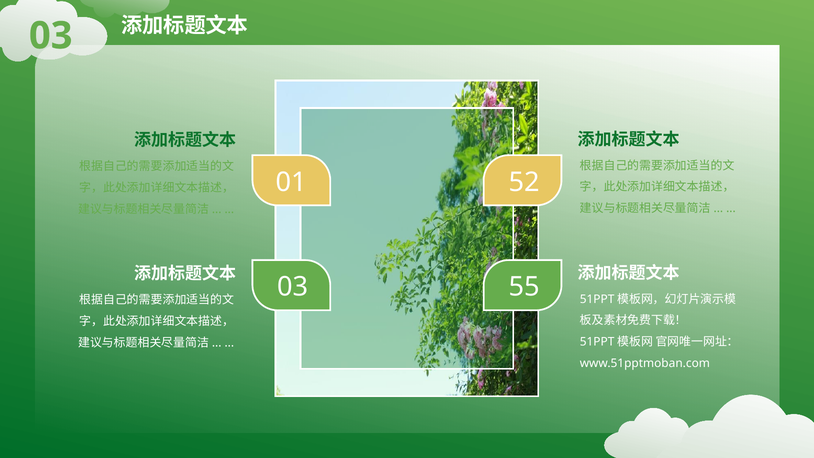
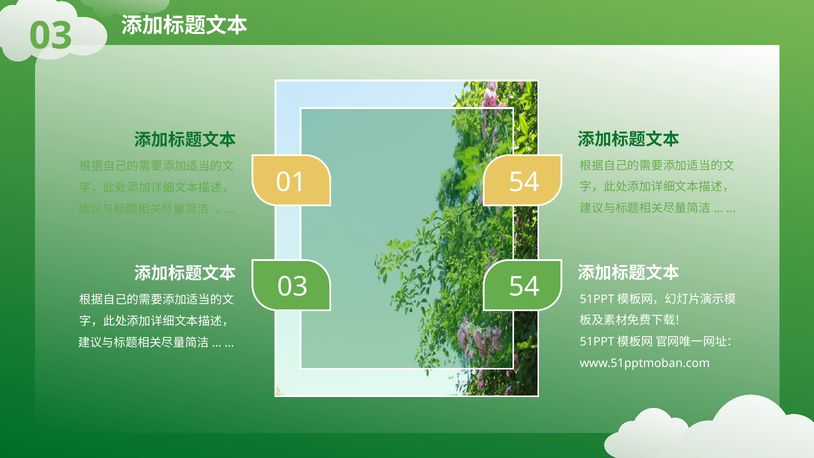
01 52: 52 -> 54 (524, 182)
03 55: 55 -> 54 (524, 287)
